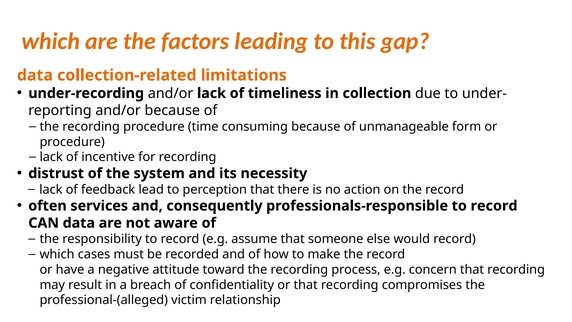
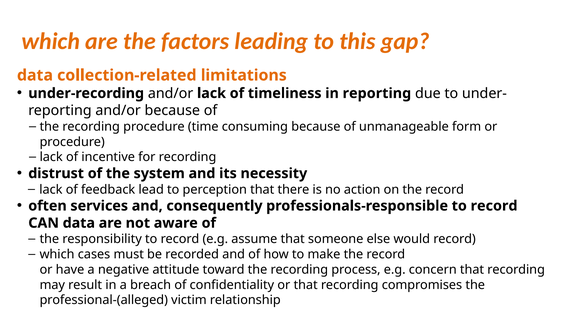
in collection: collection -> reporting (377, 93)
